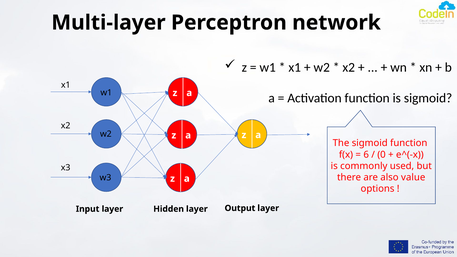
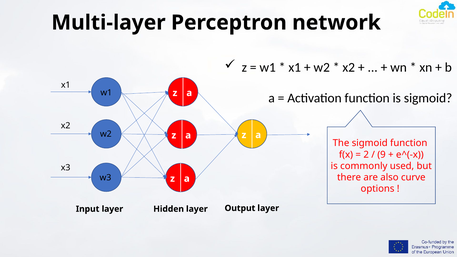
6: 6 -> 2 (366, 155)
0: 0 -> 9 (382, 155)
value: value -> curve (413, 177)
